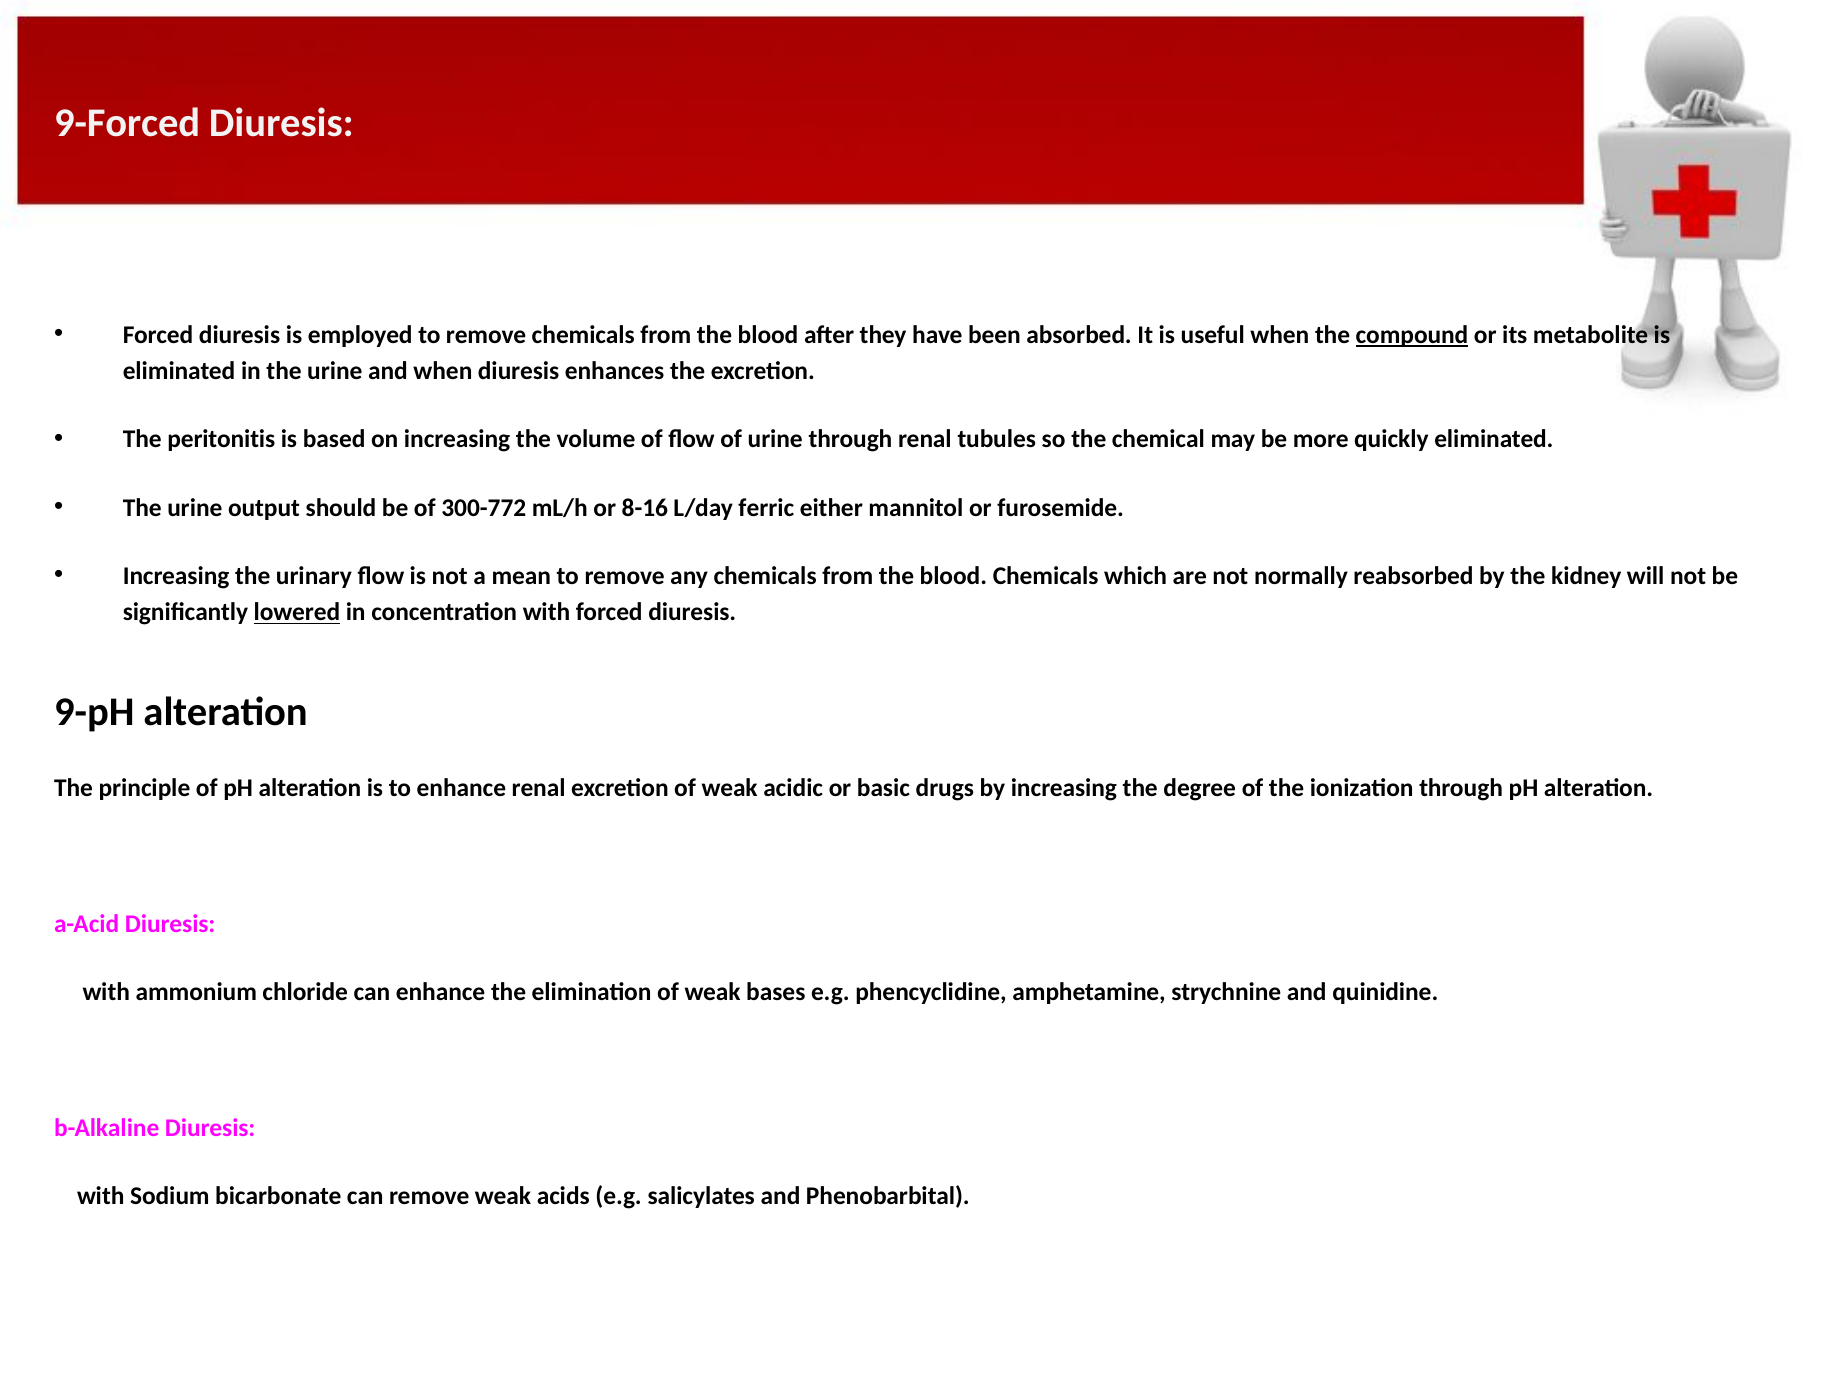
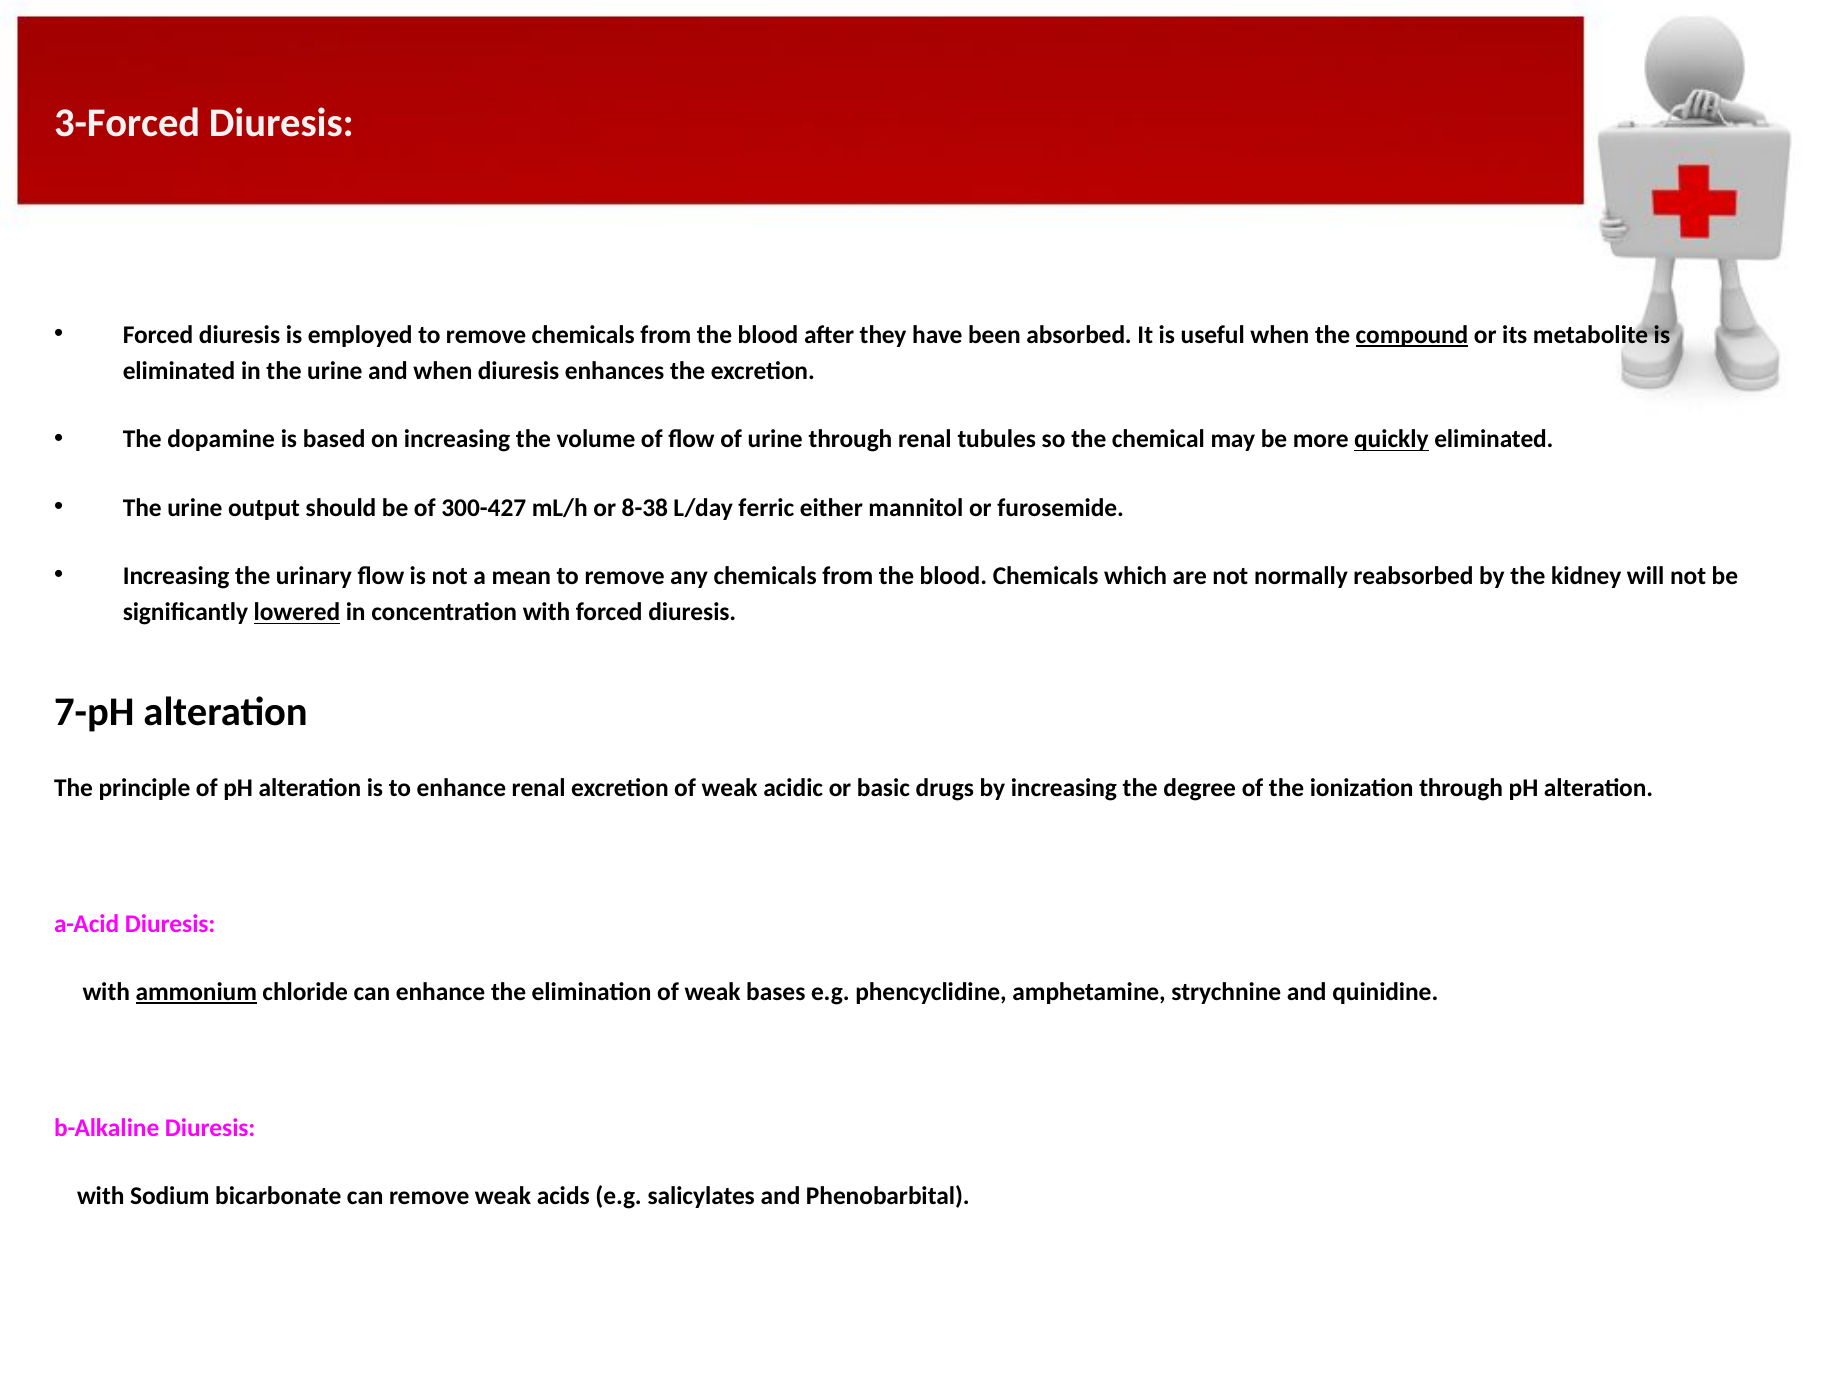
9-Forced: 9-Forced -> 3-Forced (127, 123)
peritonitis: peritonitis -> dopamine (221, 439)
quickly underline: none -> present (1391, 439)
300-772: 300-772 -> 300-427 (484, 507)
8-16: 8-16 -> 8-38 (645, 507)
9-pH: 9-pH -> 7-pH (94, 711)
ammonium underline: none -> present (196, 992)
